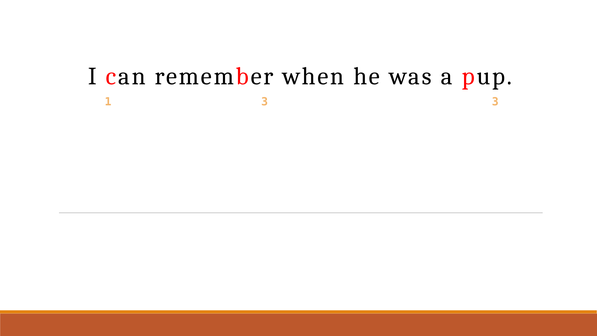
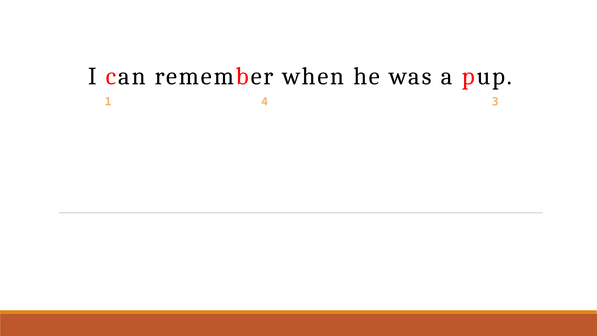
1 3: 3 -> 4 (265, 102)
